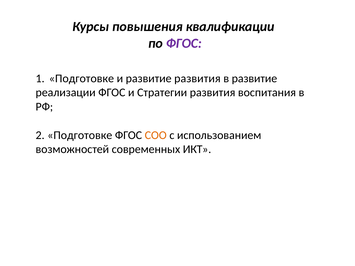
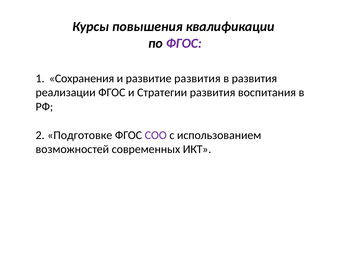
Подготовке: Подготовке -> Сохранения (82, 78)
в развитие: развитие -> развития (254, 78)
СОО colour: orange -> purple (156, 135)
